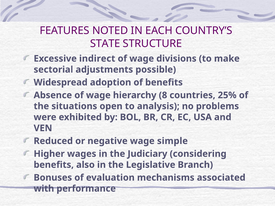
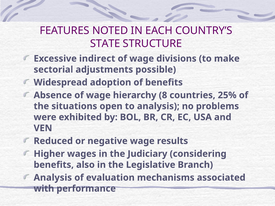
simple: simple -> results (173, 141)
Bonuses: Bonuses -> Analysis (53, 178)
